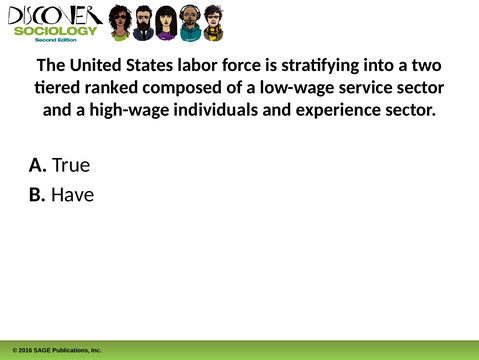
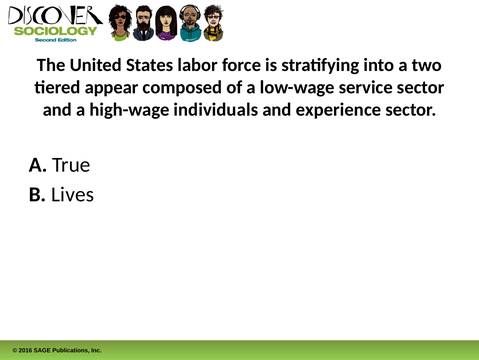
ranked: ranked -> appear (112, 87)
Have: Have -> Lives (73, 194)
